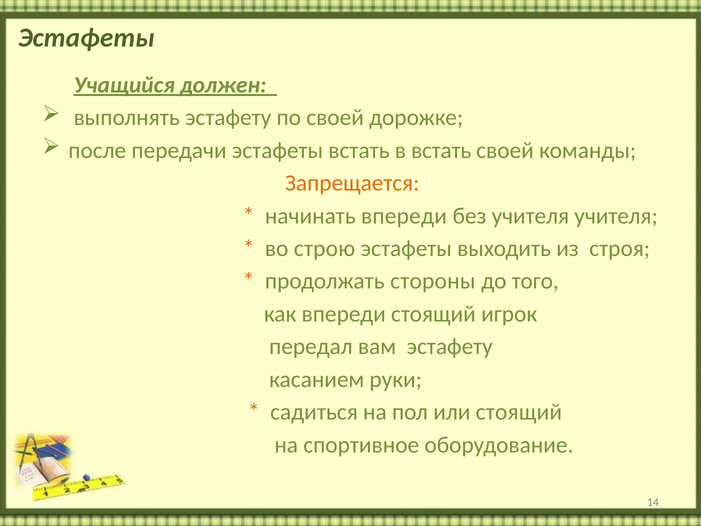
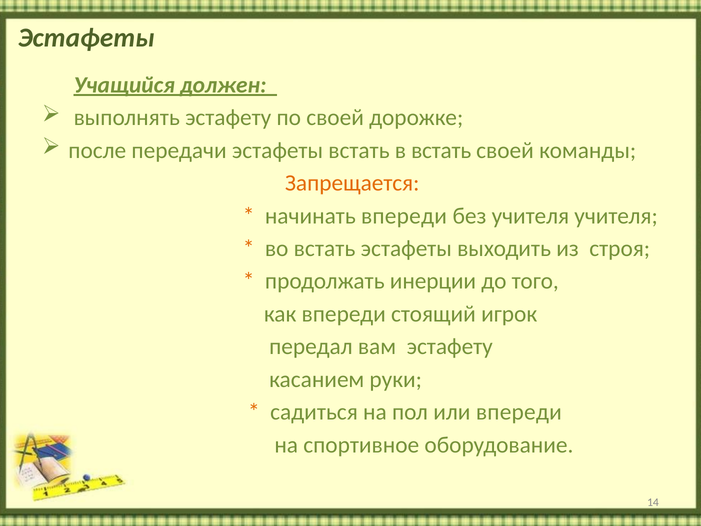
во строю: строю -> встать (325, 248)
стороны: стороны -> инерции (433, 281)
или стоящий: стоящий -> впереди (519, 412)
